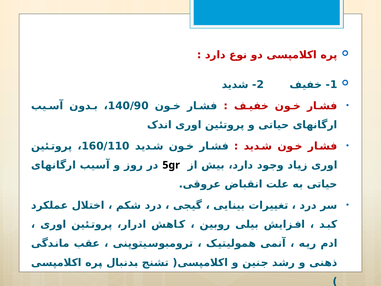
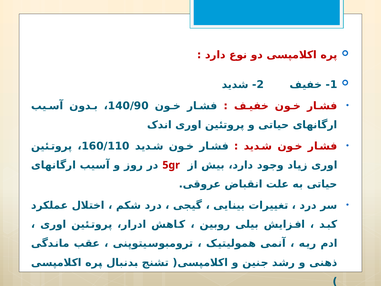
5gr colour: black -> red (171, 165)
